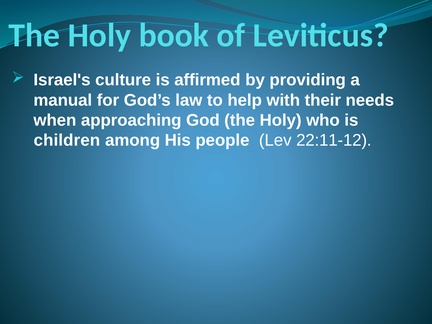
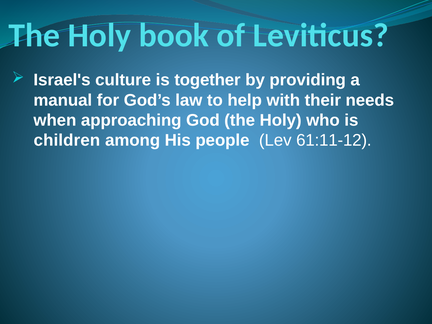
affirmed: affirmed -> together (207, 80)
22:11-12: 22:11-12 -> 61:11-12 (334, 140)
